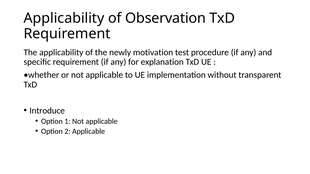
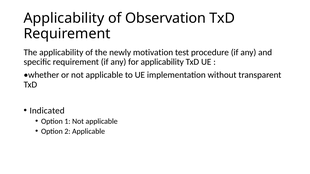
for explanation: explanation -> applicability (162, 62)
Introduce: Introduce -> Indicated (47, 111)
